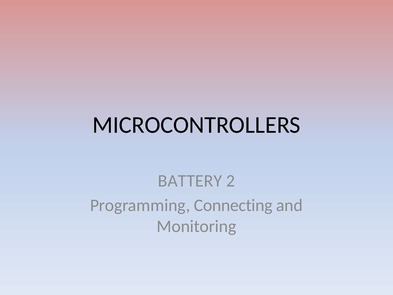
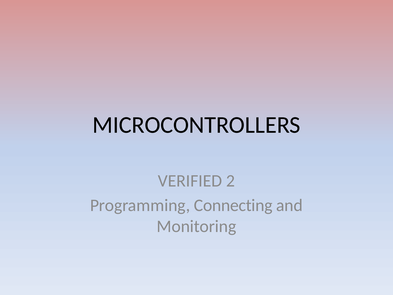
BATTERY: BATTERY -> VERIFIED (190, 181)
